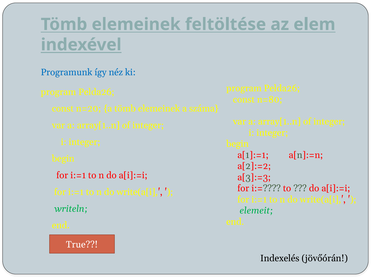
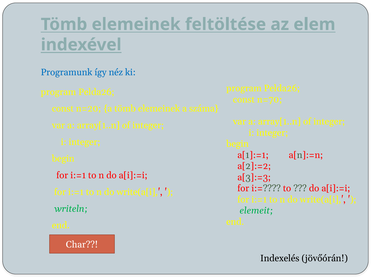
n=80: n=80 -> n=70 (270, 100)
True: True -> Char (82, 245)
